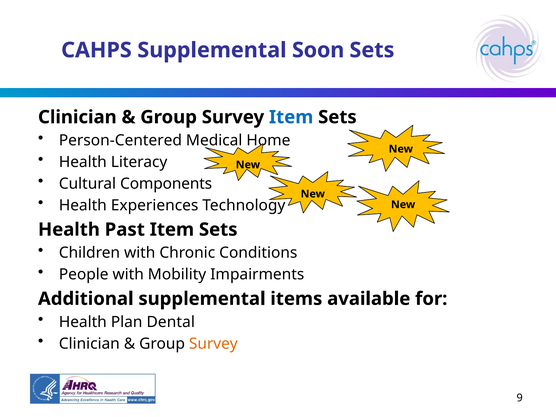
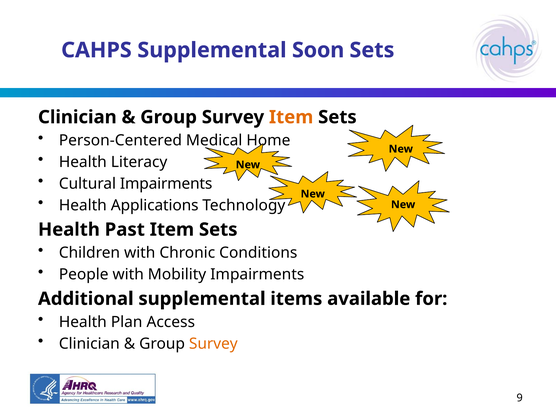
Item colour: blue -> orange (291, 117)
Cultural Components: Components -> Impairments (166, 184)
Experiences: Experiences -> Applications (155, 205)
Dental: Dental -> Access (171, 322)
